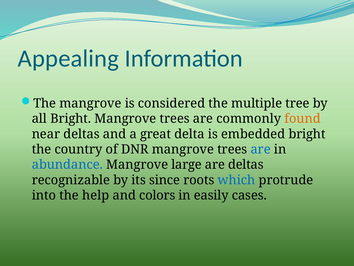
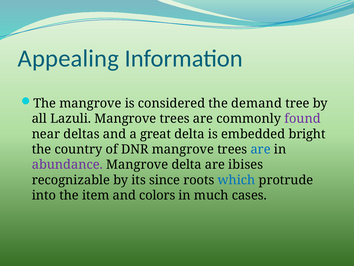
multiple: multiple -> demand (257, 103)
all Bright: Bright -> Lazuli (71, 118)
found colour: orange -> purple (302, 118)
abundance colour: blue -> purple (67, 164)
Mangrove large: large -> delta (187, 164)
are deltas: deltas -> ibises (246, 164)
help: help -> item (96, 195)
easily: easily -> much (211, 195)
